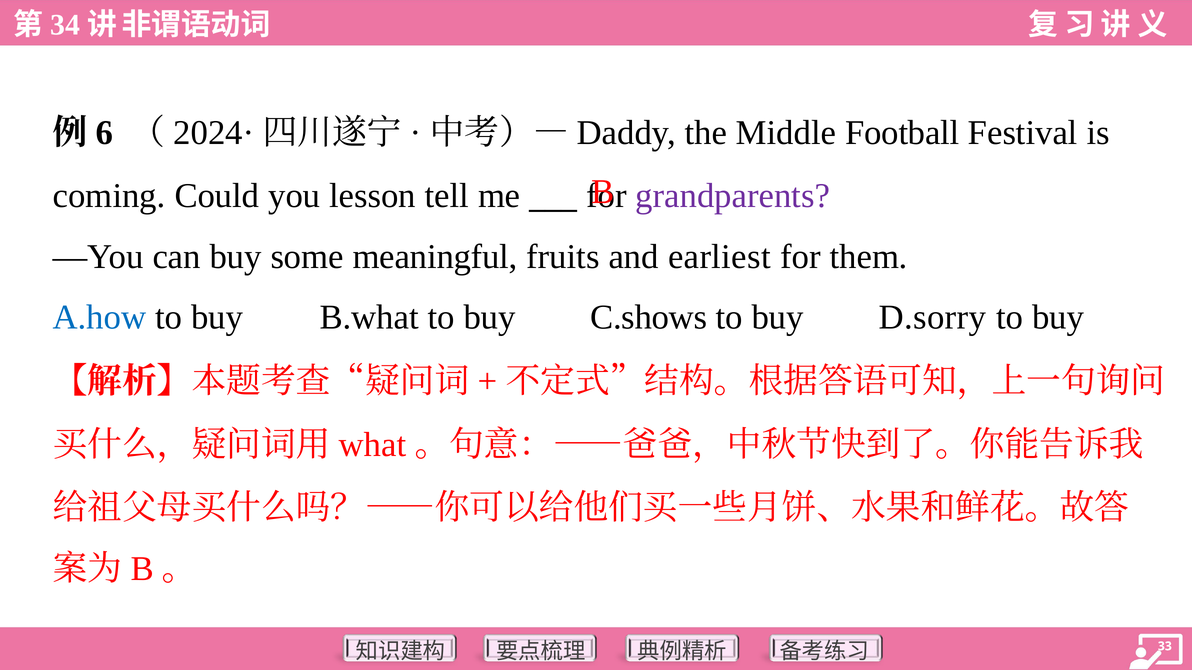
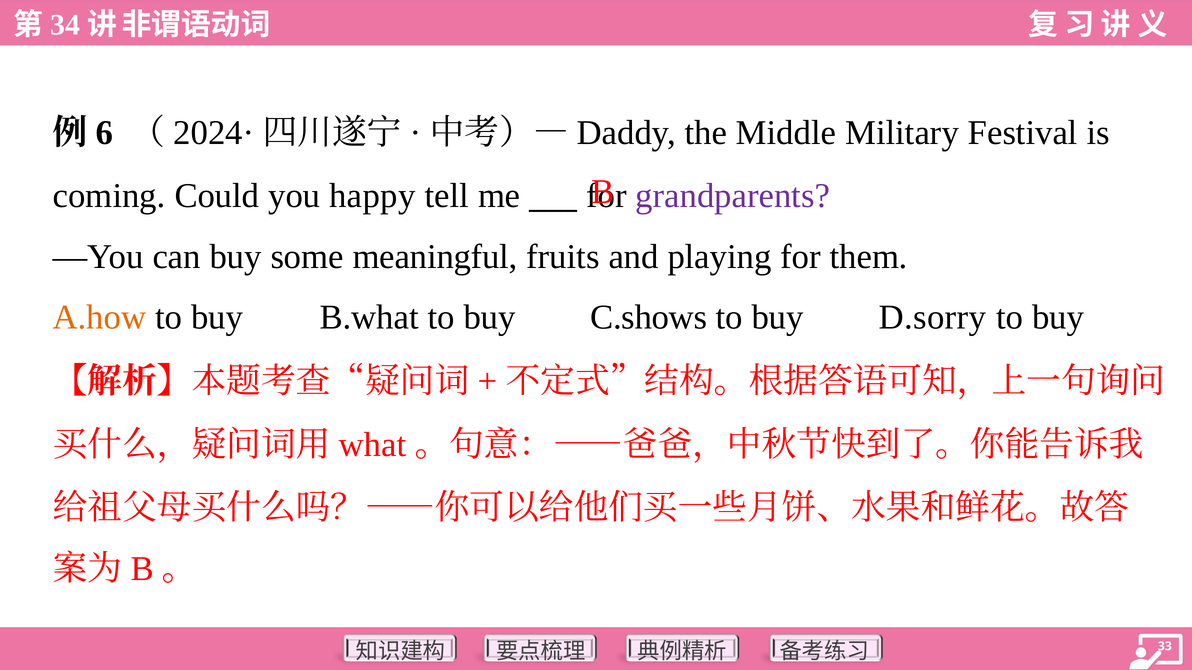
Football: Football -> Military (902, 133)
lesson: lesson -> happy (372, 196)
earliest: earliest -> playing (720, 257)
A.how colour: blue -> orange (100, 318)
